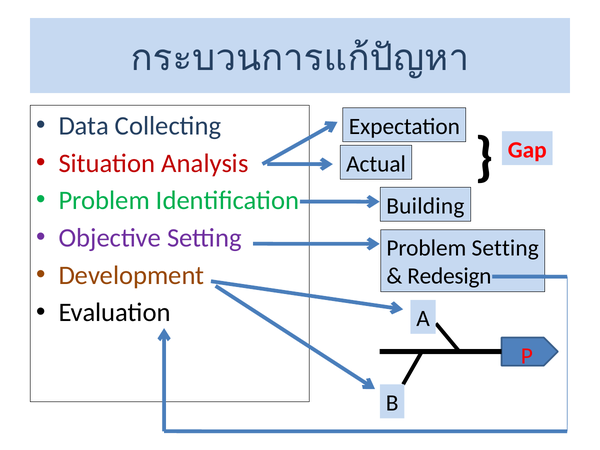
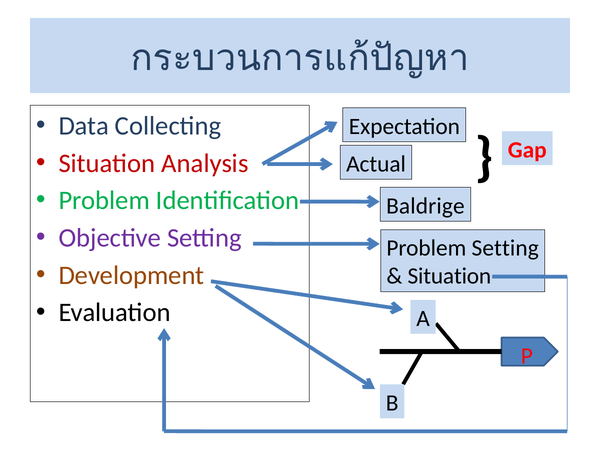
Building: Building -> Baldrige (425, 206)
Redesign: Redesign -> Situation (449, 276)
